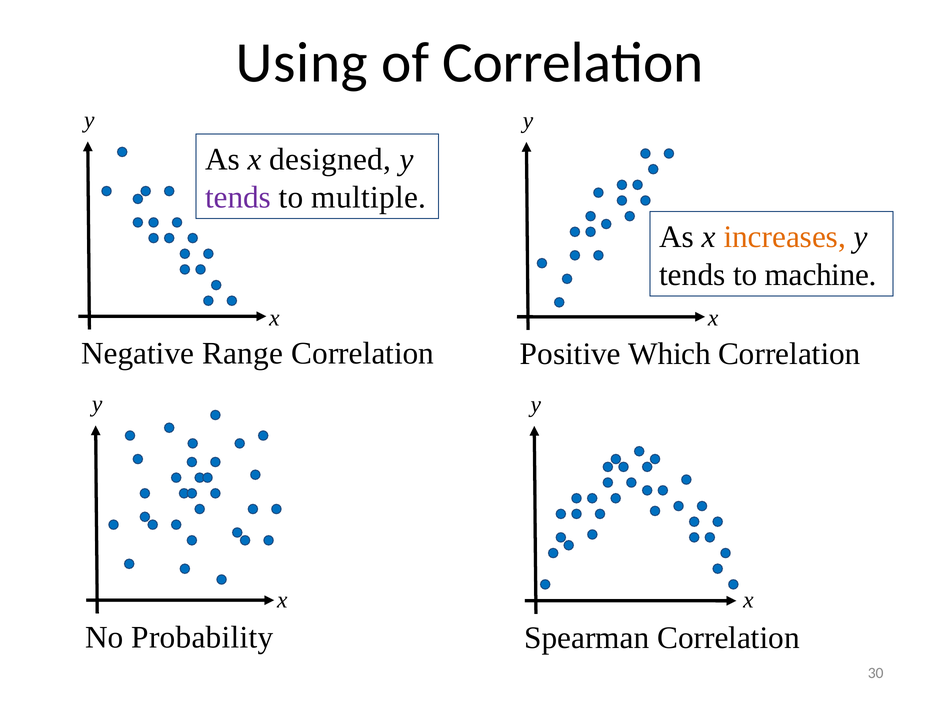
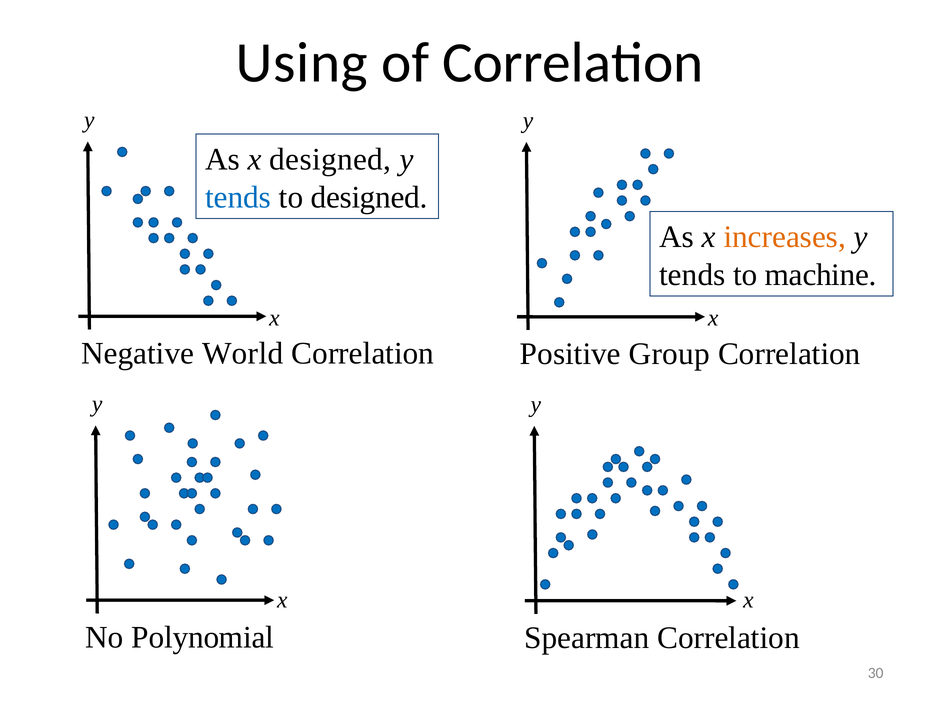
tends colour: purple -> blue (238, 197)
to multiple: multiple -> designed (369, 197)
Range: Range -> World (243, 354)
Which: Which -> Group (669, 354)
Probability: Probability -> Polynomial (203, 638)
